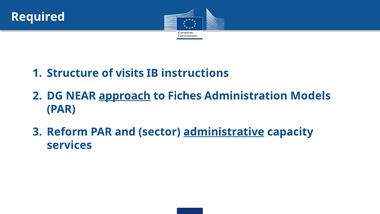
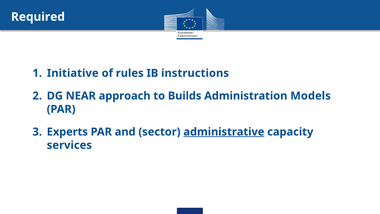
Structure: Structure -> Initiative (73, 73)
visits: visits -> rules (130, 73)
approach underline: present -> none (125, 96)
Fiches: Fiches -> Builds (185, 96)
Reform: Reform -> Experts (67, 132)
